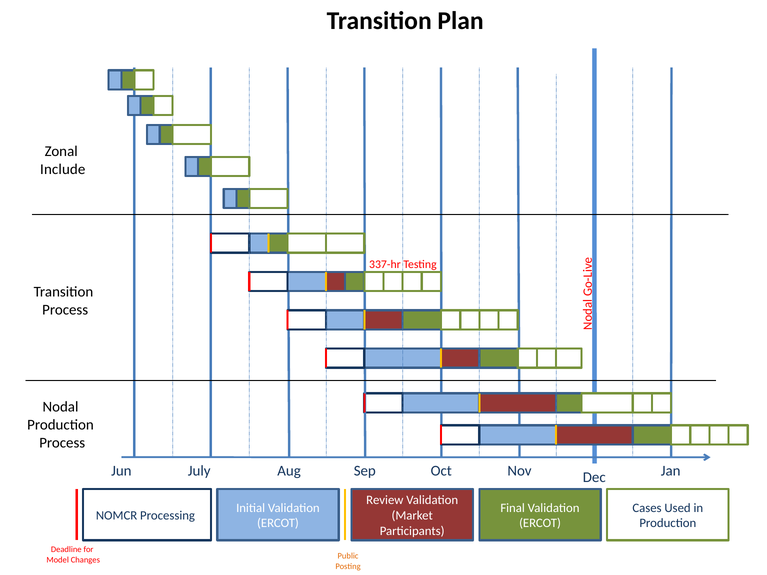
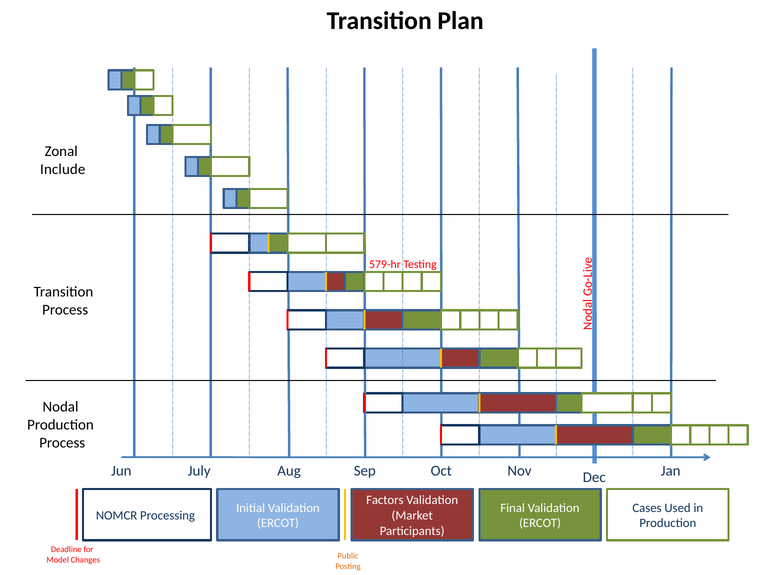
337-hr: 337-hr -> 579-hr (385, 264)
Review: Review -> Factors (385, 500)
